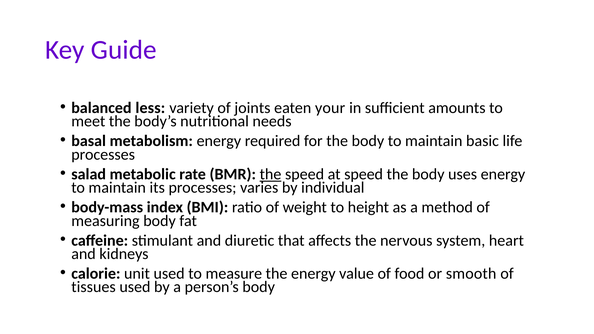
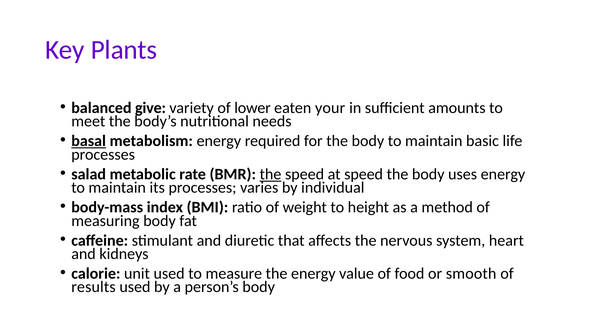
Guide: Guide -> Plants (124, 50)
less: less -> give (150, 108)
joints: joints -> lower (253, 108)
basal underline: none -> present (89, 141)
tissues: tissues -> results (93, 287)
